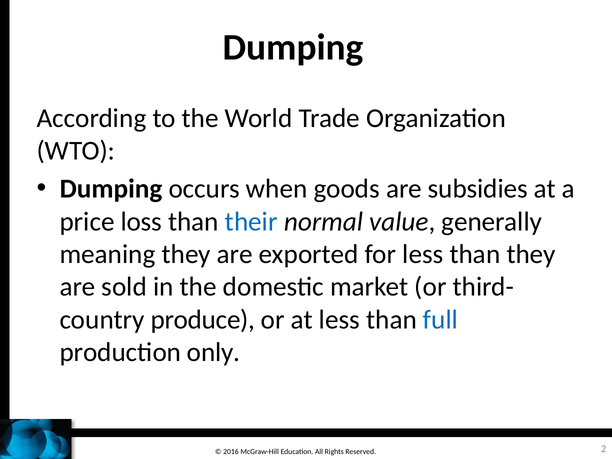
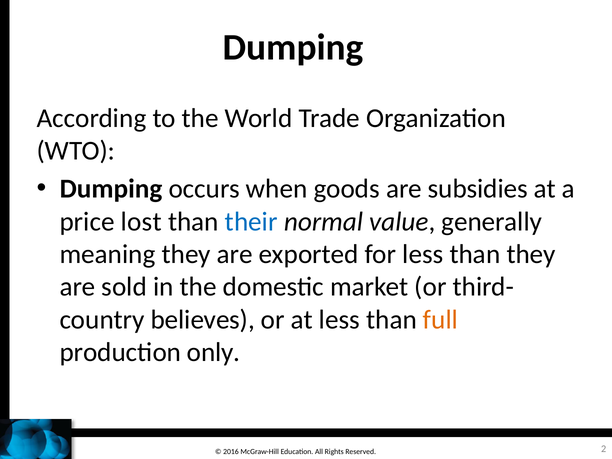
loss: loss -> lost (141, 222)
produce: produce -> believes (203, 320)
full colour: blue -> orange (440, 320)
